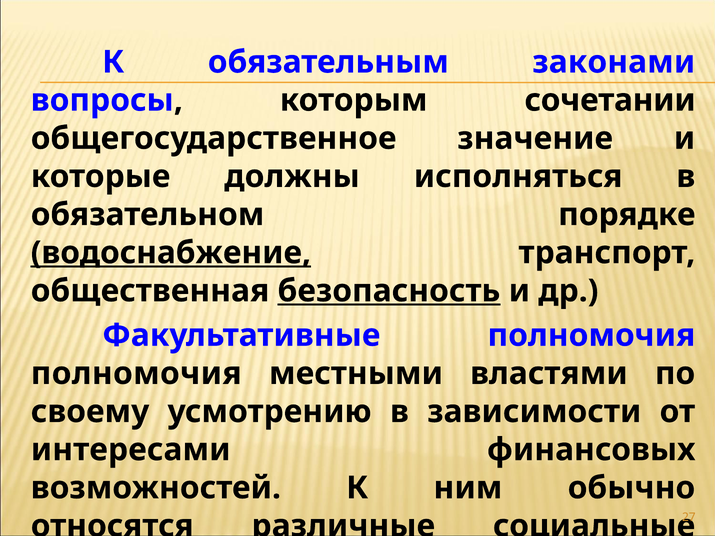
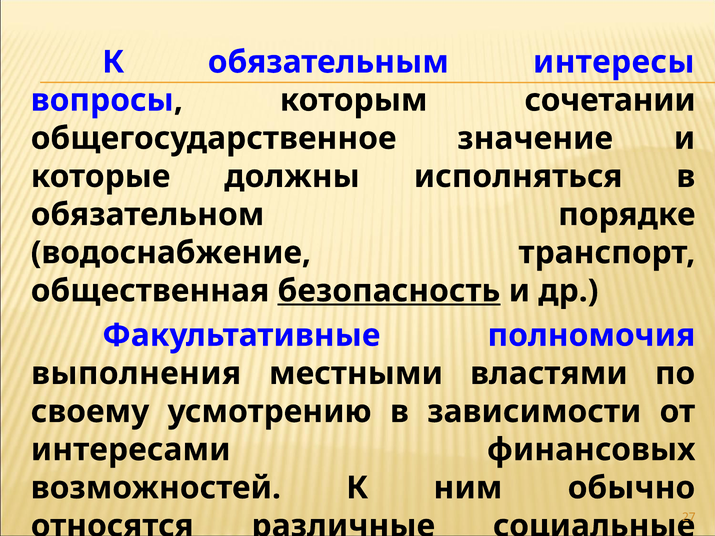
законами: законами -> интересы (614, 62)
водоснабжение underline: present -> none (171, 253)
полномочия: полномочия -> выполнения (136, 374)
